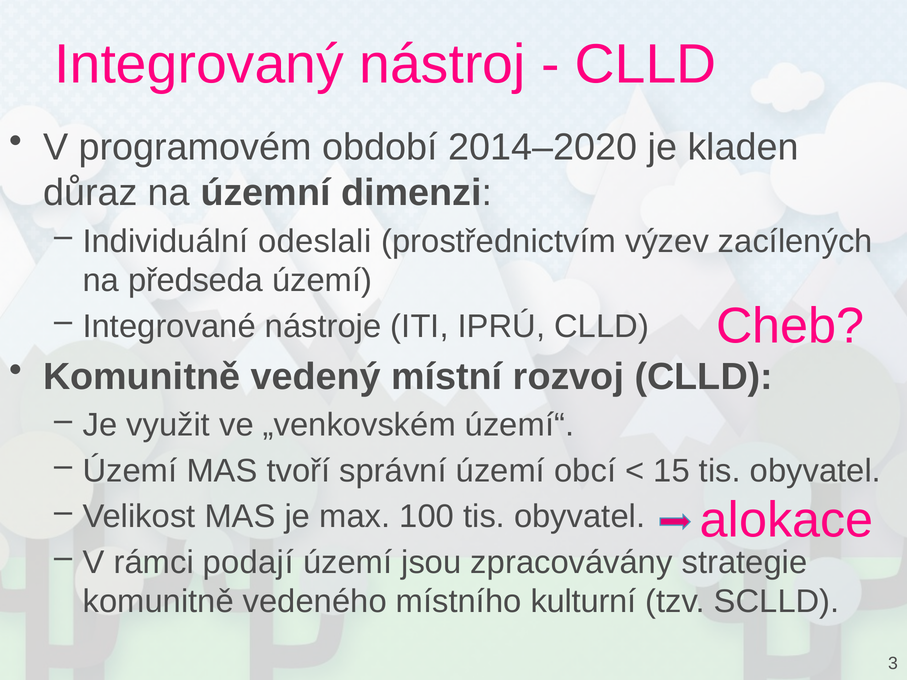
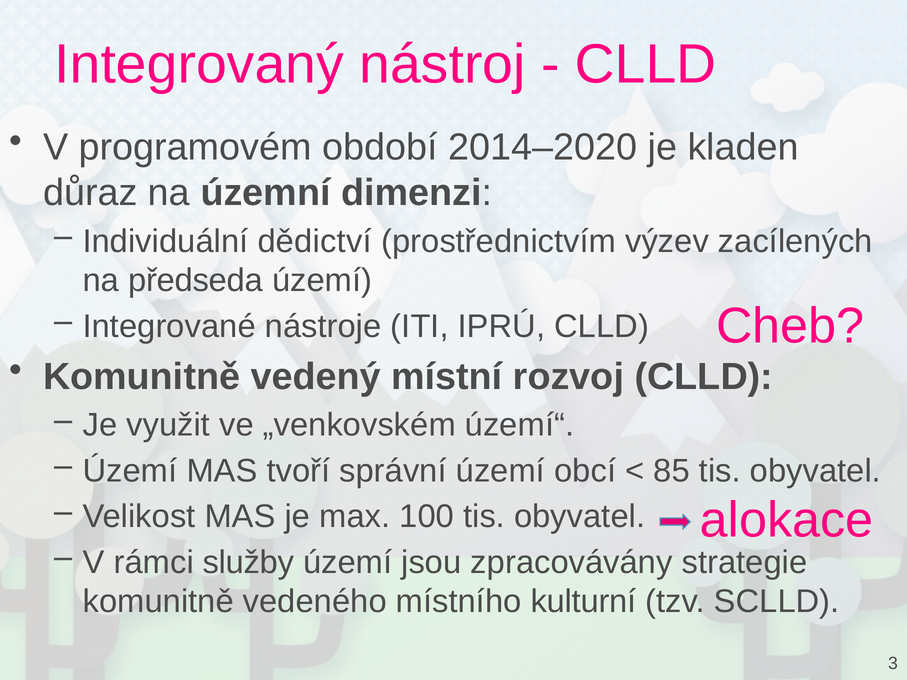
odeslali: odeslali -> dědictví (315, 241)
15: 15 -> 85 (672, 471)
podají: podají -> služby (249, 563)
